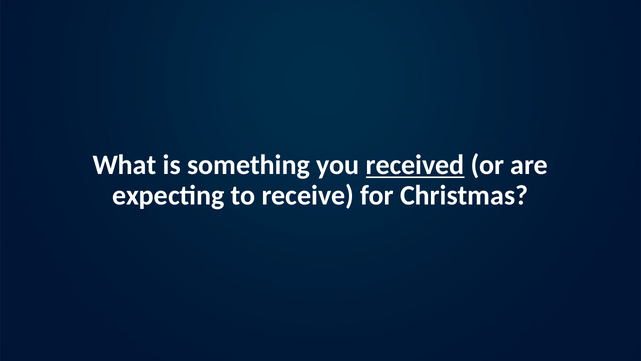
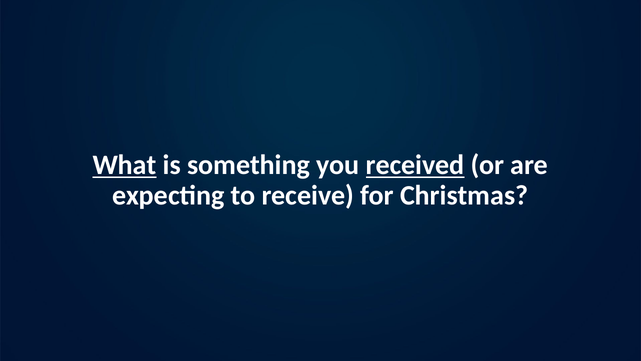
What underline: none -> present (125, 165)
